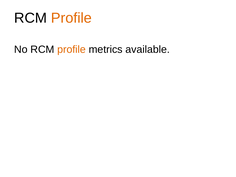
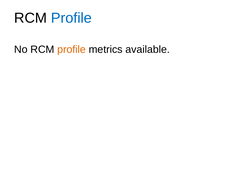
Profile colour: orange -> blue (71, 18)
